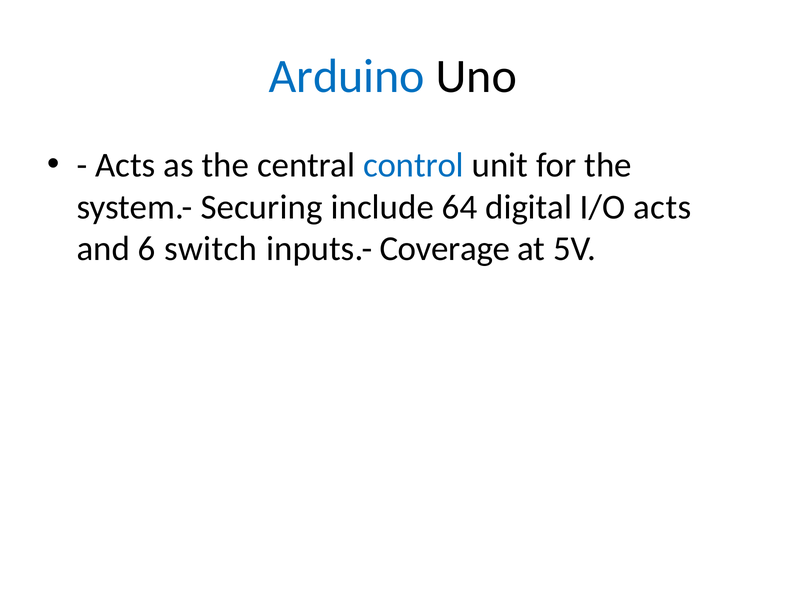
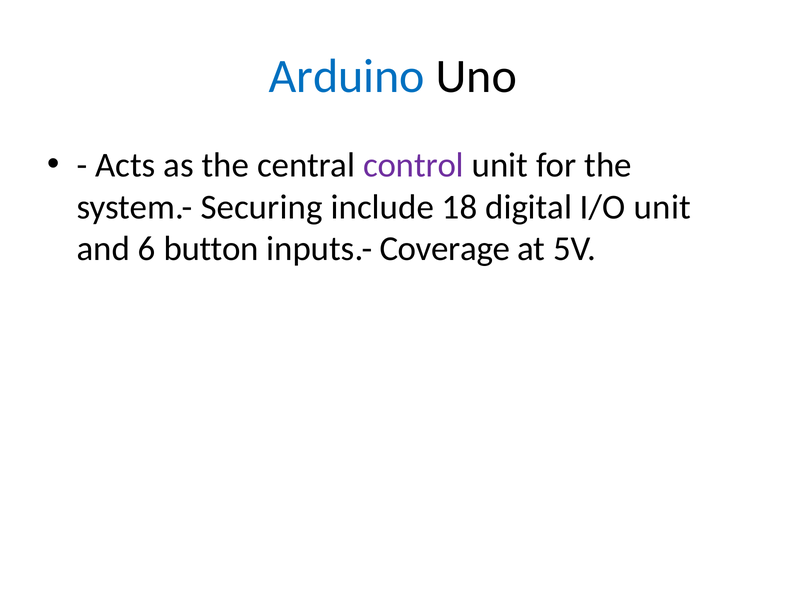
control colour: blue -> purple (413, 165)
64: 64 -> 18 (460, 207)
I/O acts: acts -> unit (662, 207)
switch: switch -> button (211, 249)
